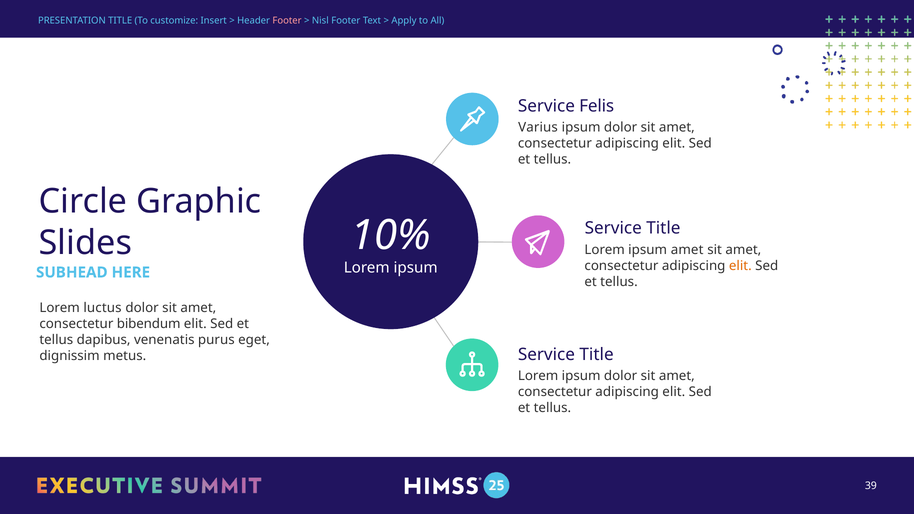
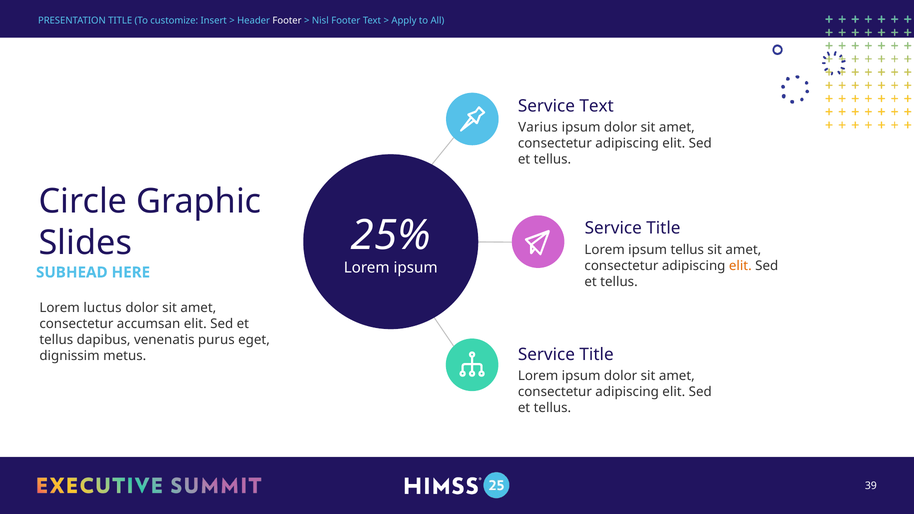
Footer colour: pink -> white (287, 20)
Service Felis: Felis -> Text (597, 106)
10%: 10% -> 25% (391, 236)
ipsum amet: amet -> tellus (687, 250)
bibendum: bibendum -> accumsan (149, 324)
